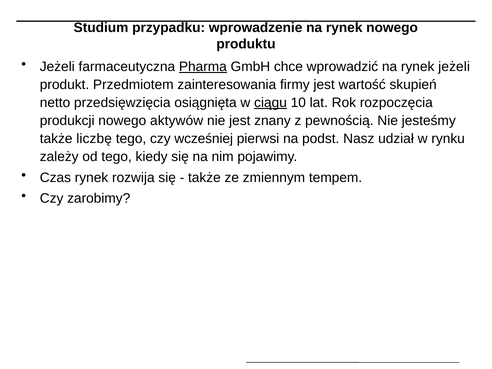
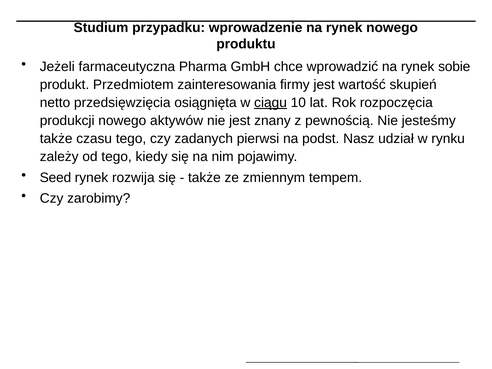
Pharma underline: present -> none (203, 67)
rynek jeżeli: jeżeli -> sobie (454, 67)
liczbę: liczbę -> czasu (94, 139)
wcześniej: wcześniej -> zadanych (204, 139)
Czas: Czas -> Seed (55, 178)
